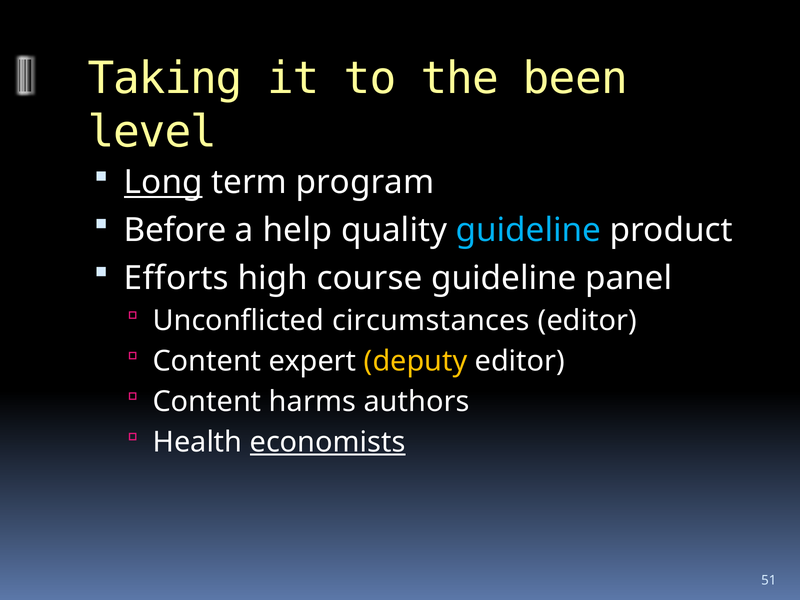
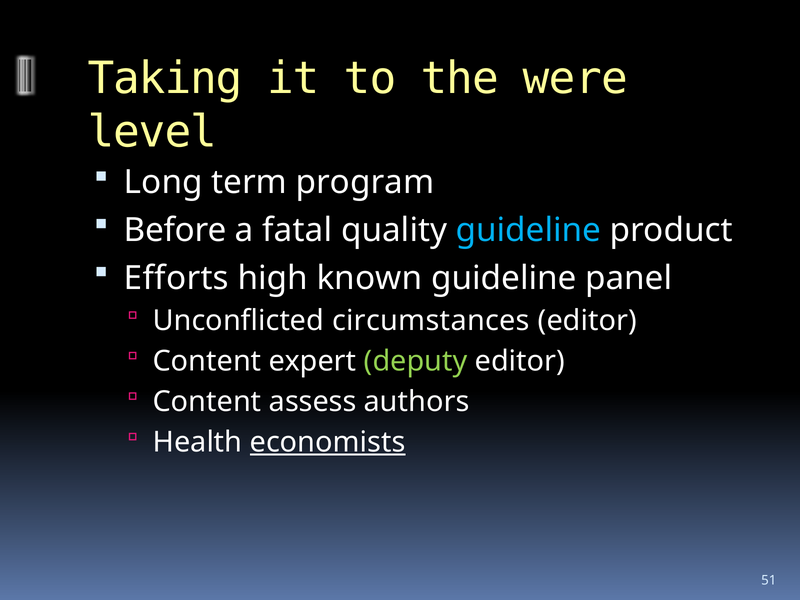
been: been -> were (575, 79)
Long underline: present -> none (163, 182)
help: help -> fatal (297, 230)
course: course -> known (369, 278)
deputy colour: yellow -> light green (416, 361)
harms: harms -> assess (313, 402)
